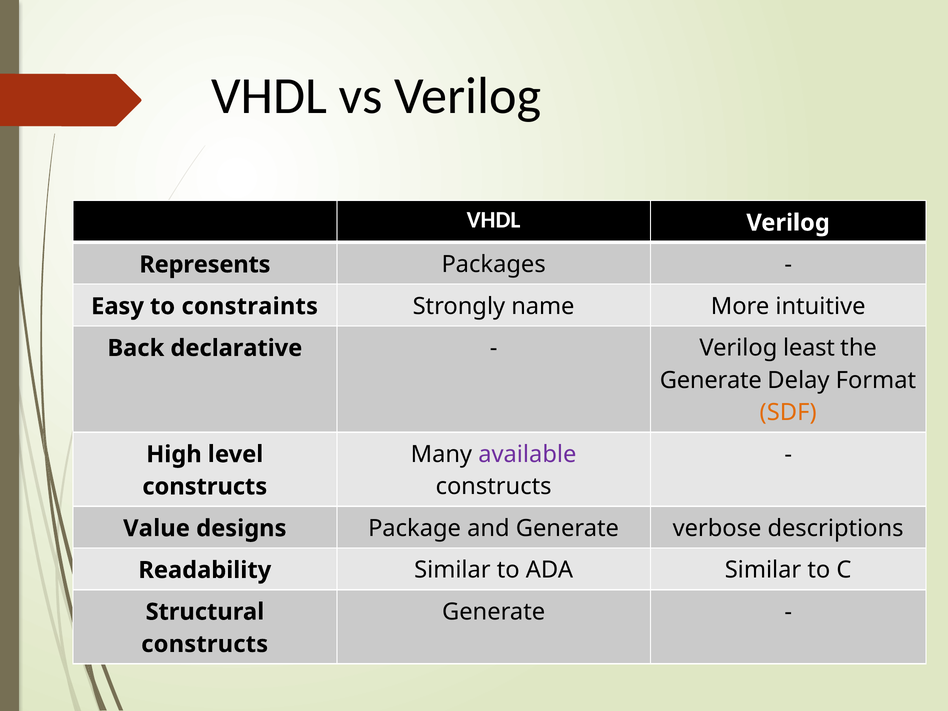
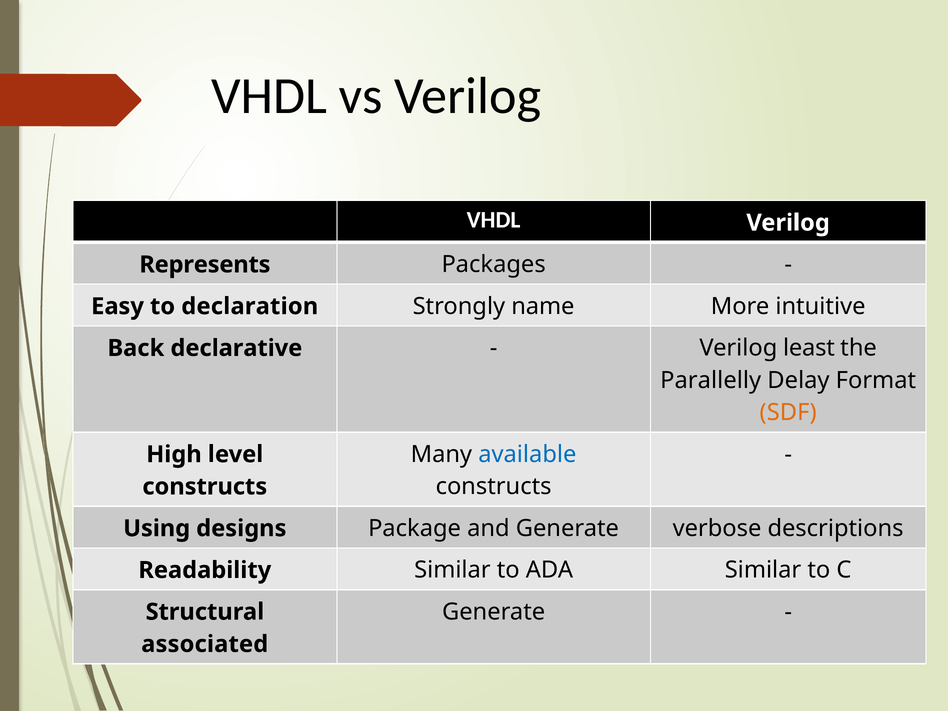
constraints: constraints -> declaration (250, 306)
Generate: Generate -> Parallelly (711, 380)
available colour: purple -> blue (527, 454)
Value: Value -> Using (157, 528)
constructs: constructs -> associated (205, 644)
